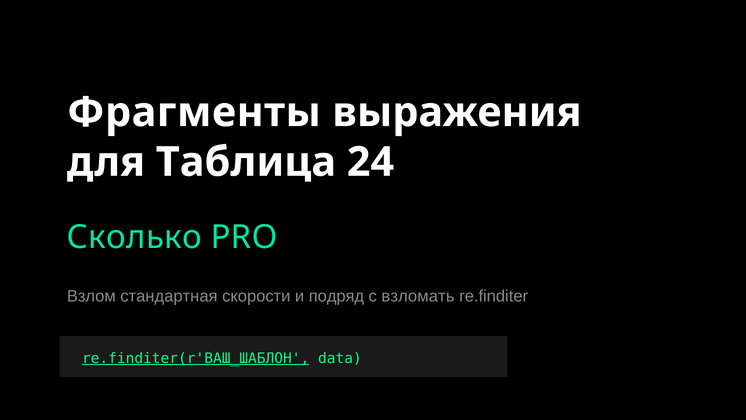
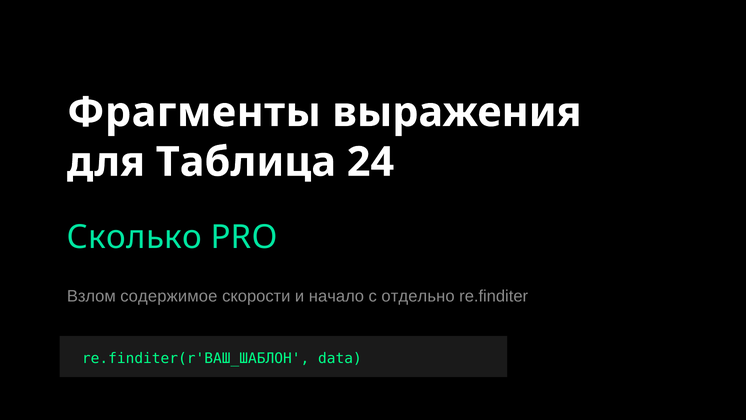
стандартная: стандартная -> содержимое (169, 296)
подряд: подряд -> начало (336, 296)
взломать: взломать -> отдельно (418, 296)
re.finditer(r'ВАШ_ШАБЛОН underline: present -> none (196, 358)
